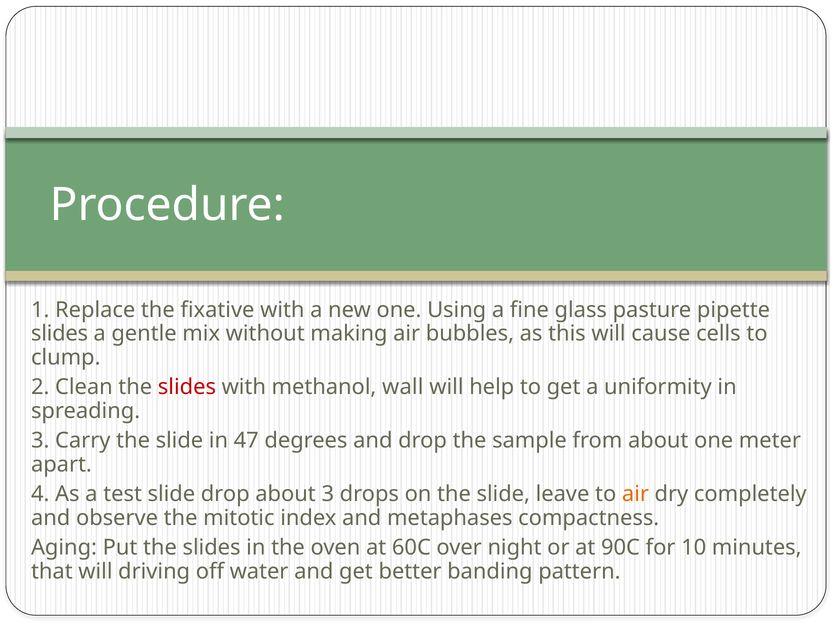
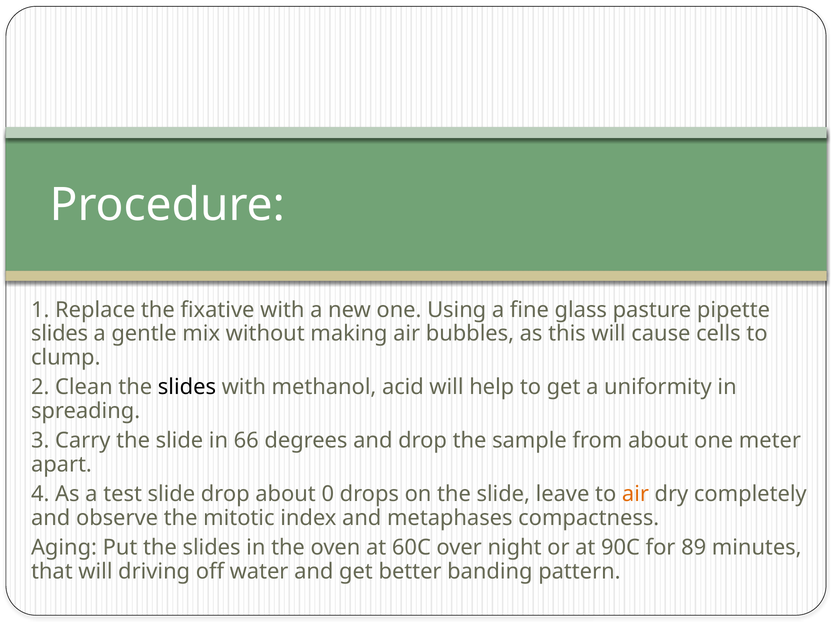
slides colour: red -> black (187, 387)
wall: wall -> acid (403, 387)
47: 47 -> 66 (246, 441)
about 3: 3 -> 0 (328, 494)
10: 10 -> 89 (694, 548)
